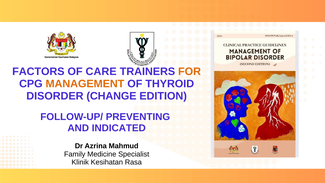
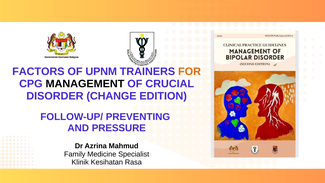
CARE: CARE -> UPNM (101, 72)
MANAGEMENT colour: orange -> black (85, 84)
THYROID: THYROID -> CRUCIAL (170, 84)
INDICATED: INDICATED -> PRESSURE (119, 128)
